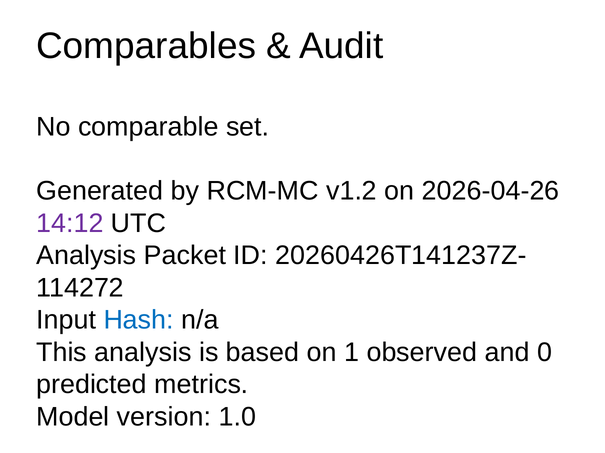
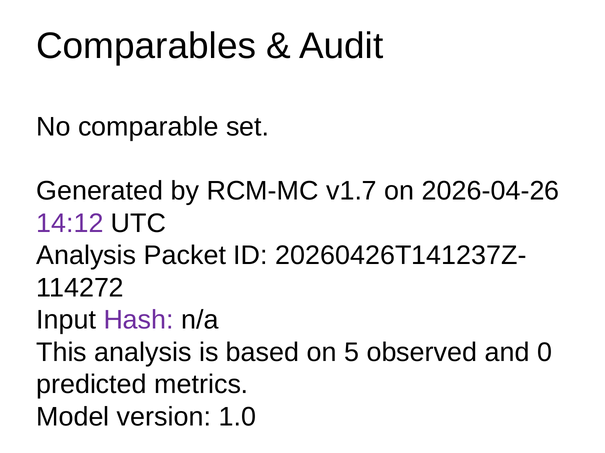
v1.2: v1.2 -> v1.7 (352, 191)
Hash colour: blue -> purple (139, 321)
1: 1 -> 5 (352, 353)
